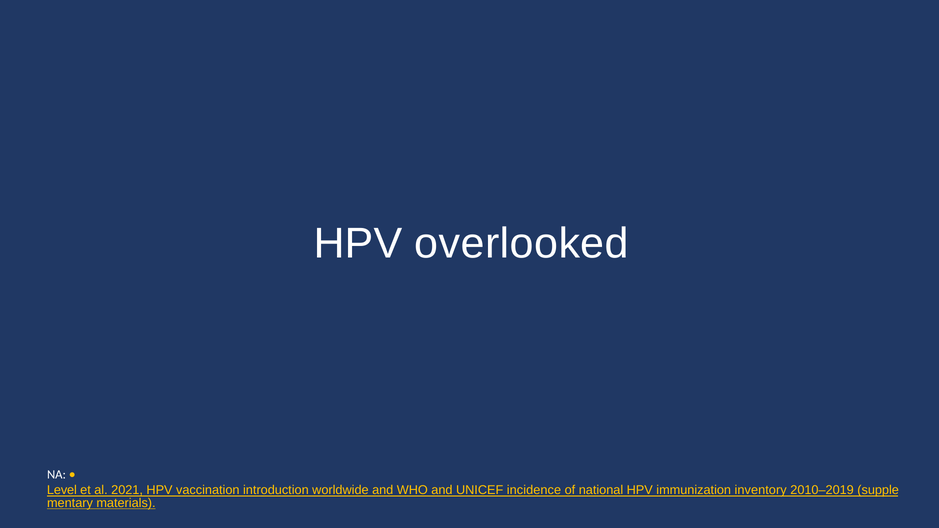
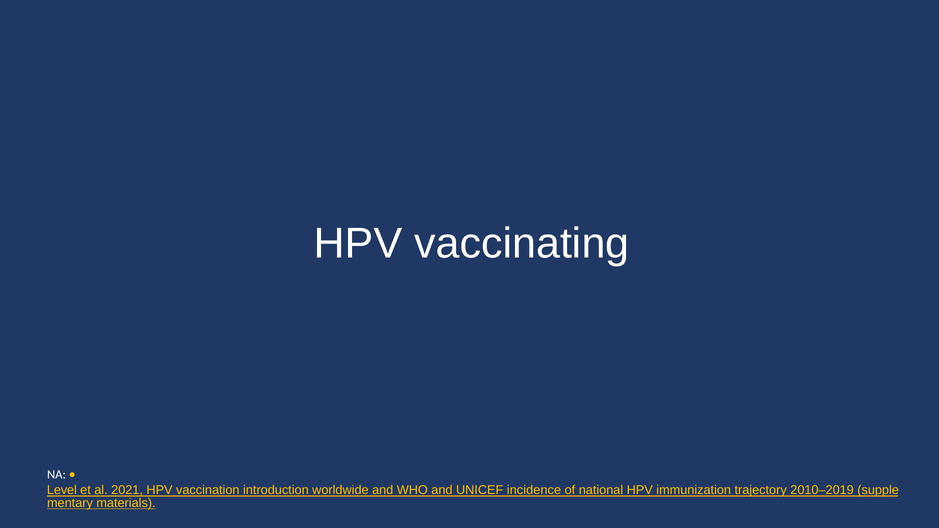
overlooked: overlooked -> vaccinating (522, 244)
inventory: inventory -> trajectory (761, 490)
